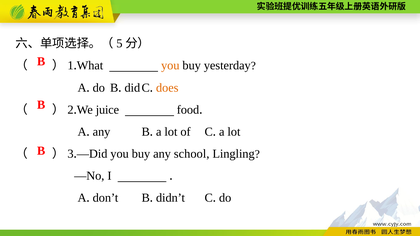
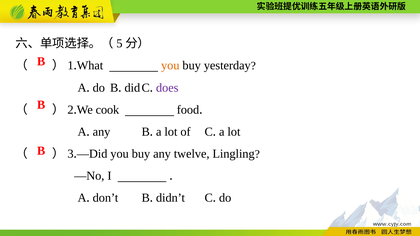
does colour: orange -> purple (167, 88)
juice: juice -> cook (107, 110)
school: school -> twelve (192, 154)
